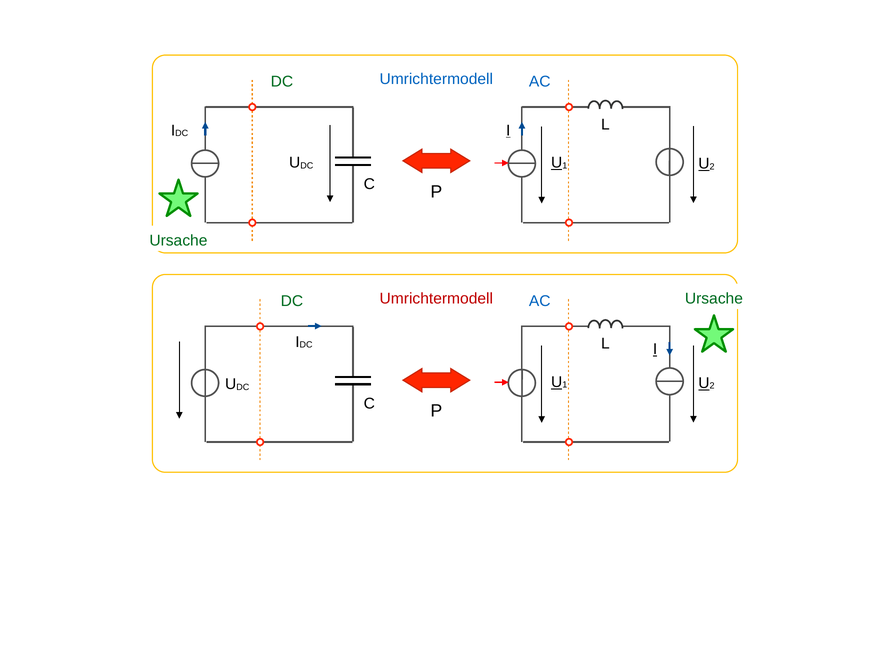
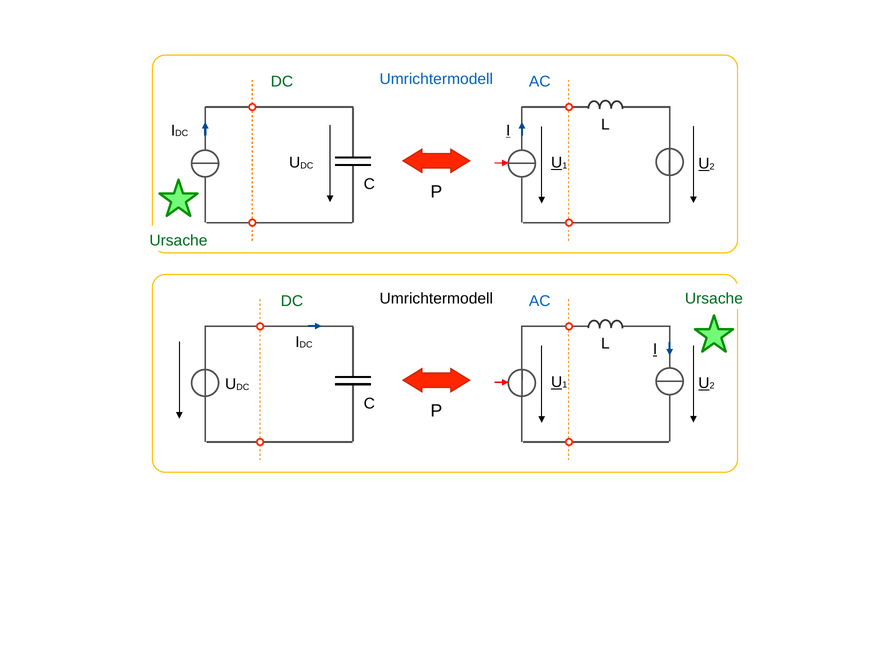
Umrichtermodell colour: red -> black (436, 299)
